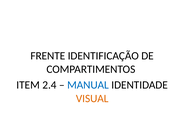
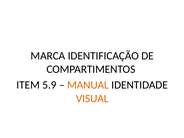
FRENTE: FRENTE -> MARCA (48, 56)
2.4: 2.4 -> 5.9 (49, 85)
MANUAL colour: blue -> orange (88, 85)
